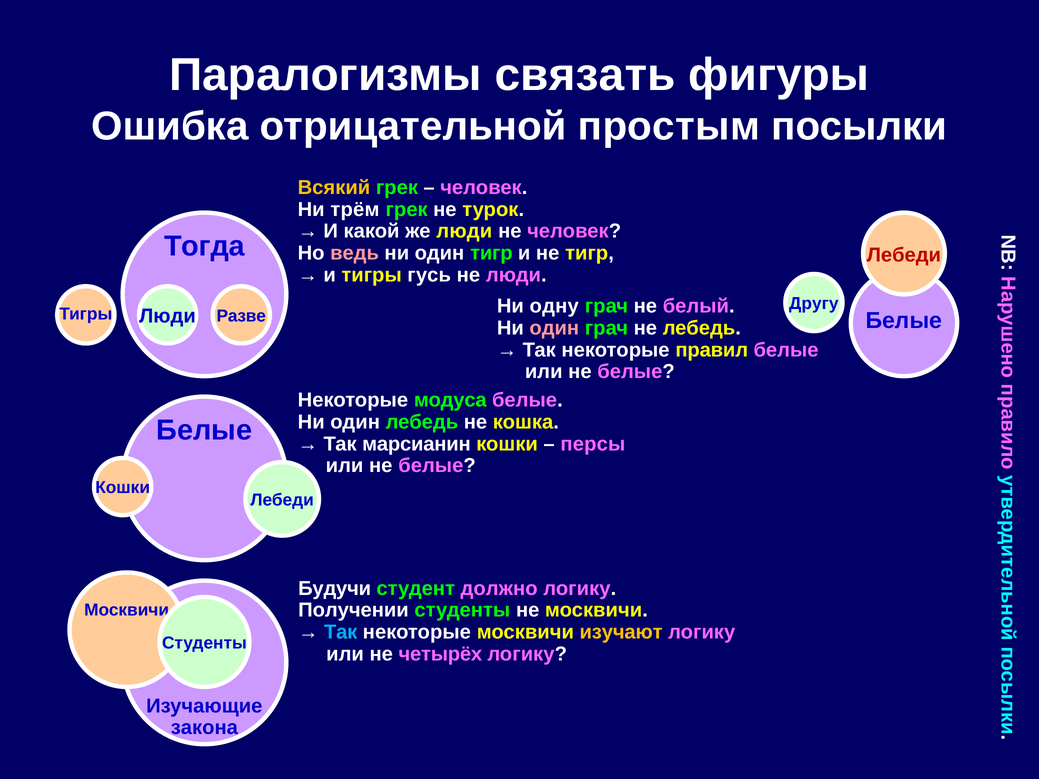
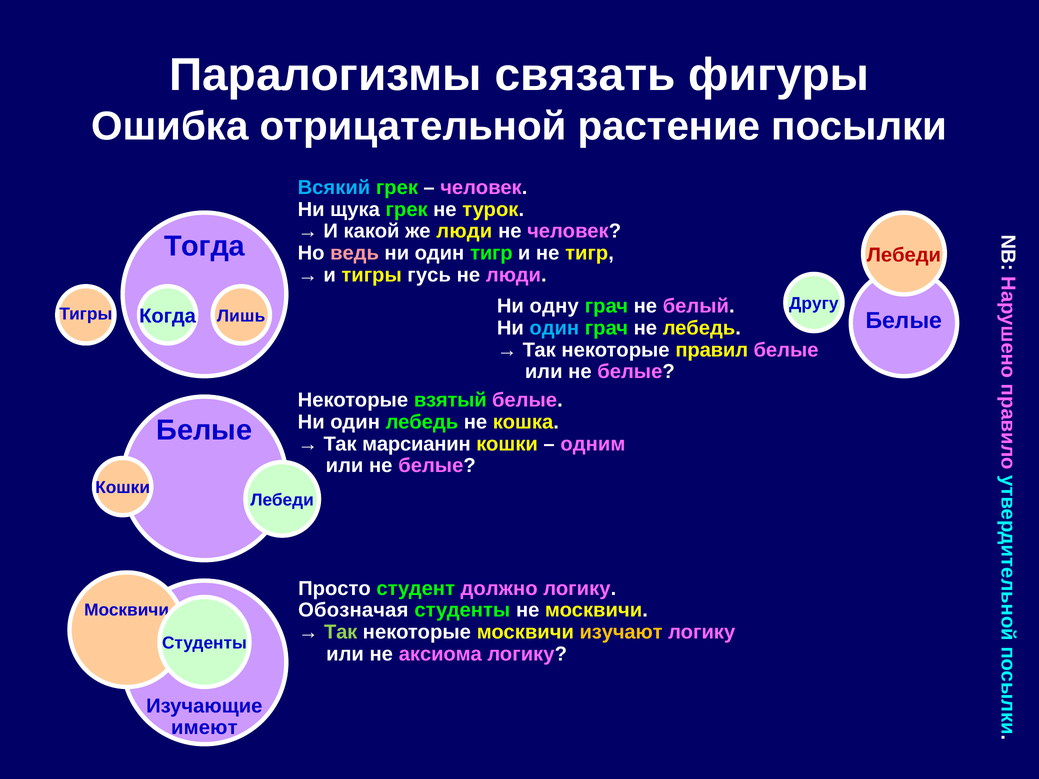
простым: простым -> растение (669, 127)
Всякий colour: yellow -> light blue (334, 188)
трём: трём -> щука (355, 210)
Разве: Разве -> Лишь (241, 316)
Люди: Люди -> Когда (168, 316)
один colour: pink -> light blue (554, 328)
модуса: модуса -> взятый (450, 400)
персы: персы -> одним (593, 444)
Будучи: Будучи -> Просто (335, 589)
Получении: Получении -> Обозначая (353, 610)
Так colour: light blue -> light green (341, 632)
четырёх: четырёх -> аксиома (440, 654)
закона: закона -> имеют (204, 728)
